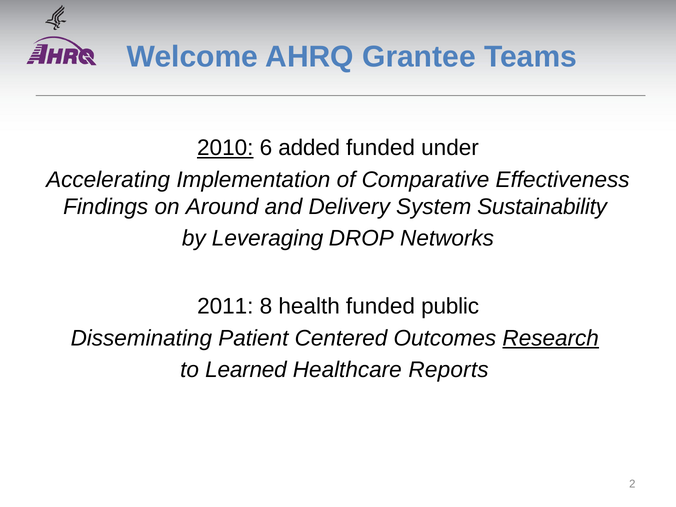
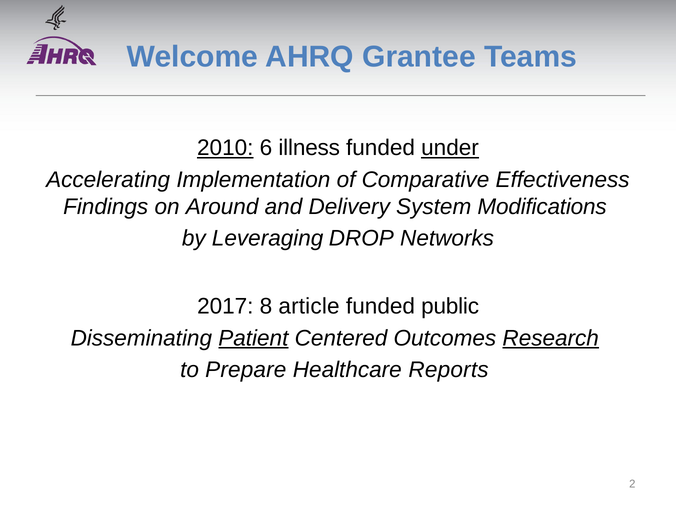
added: added -> illness (309, 148)
under underline: none -> present (450, 148)
Sustainability: Sustainability -> Modifications (542, 207)
2011: 2011 -> 2017 (225, 307)
health: health -> article (309, 307)
Patient underline: none -> present (253, 338)
Learned: Learned -> Prepare (246, 370)
